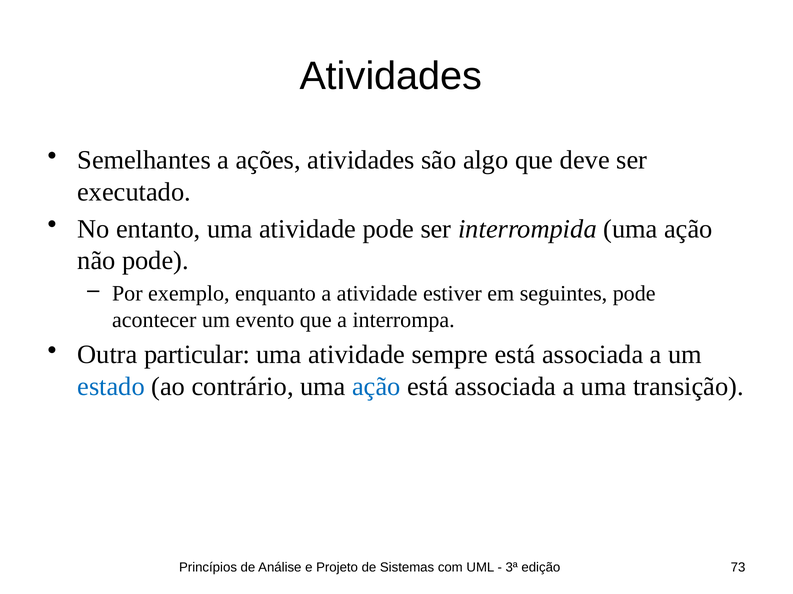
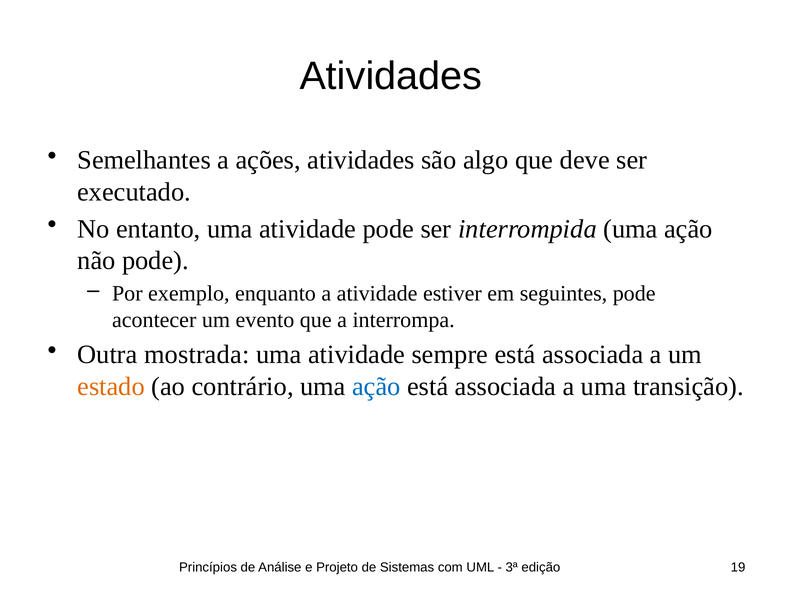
particular: particular -> mostrada (197, 355)
estado colour: blue -> orange (111, 387)
73: 73 -> 19 (738, 568)
